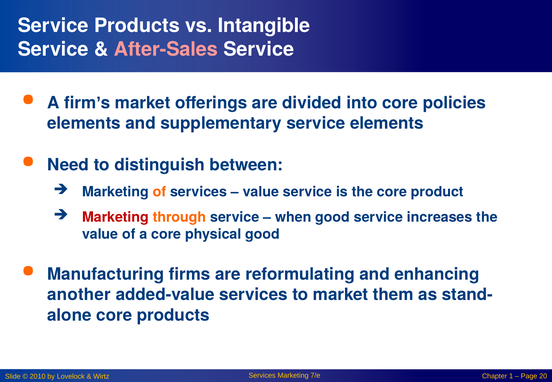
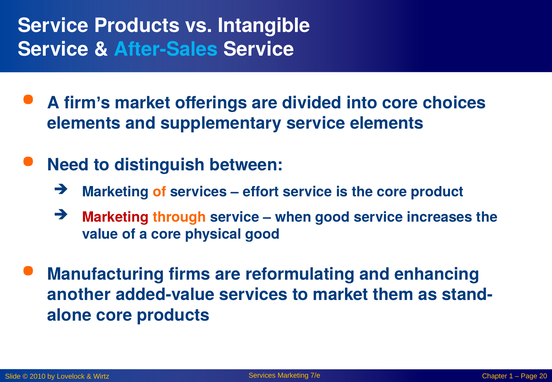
After-Sales colour: pink -> light blue (166, 49)
policies: policies -> choices (454, 103)
value: value -> effort (261, 192)
